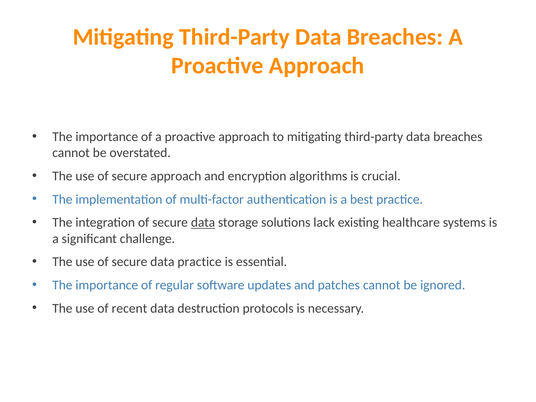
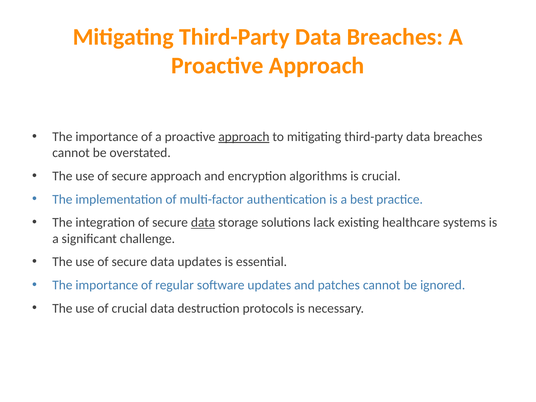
approach underline: none -> present (244, 137)
data practice: practice -> updates (200, 262)
of recent: recent -> crucial (129, 308)
